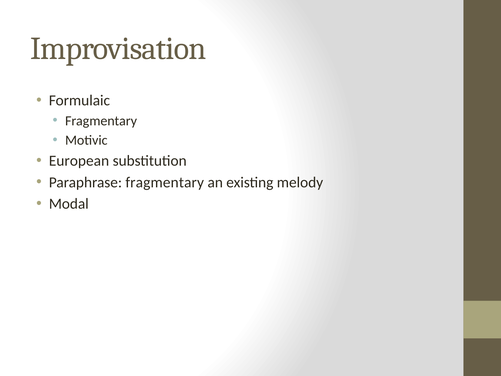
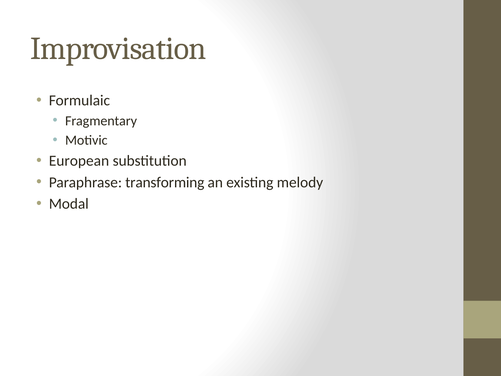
Paraphrase fragmentary: fragmentary -> transforming (165, 182)
